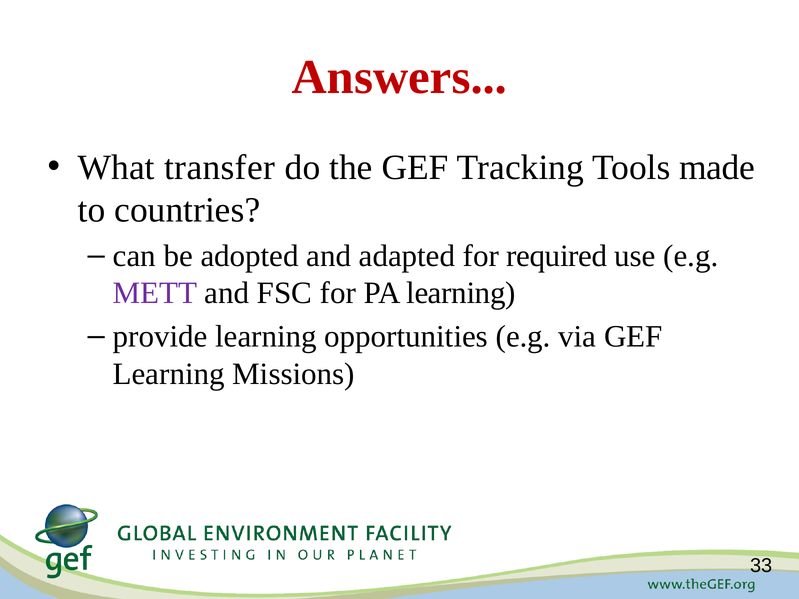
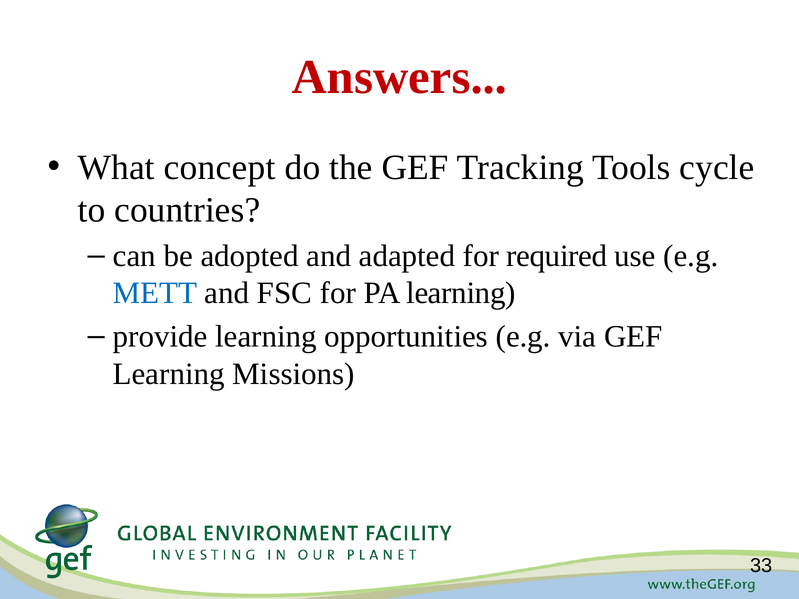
transfer: transfer -> concept (220, 168)
made: made -> cycle (717, 168)
METT colour: purple -> blue (155, 293)
